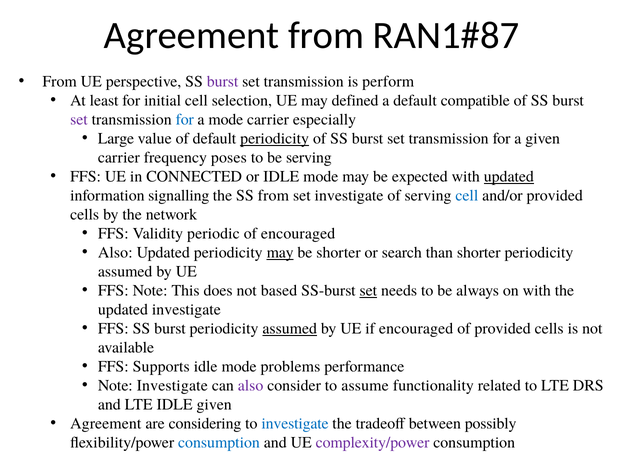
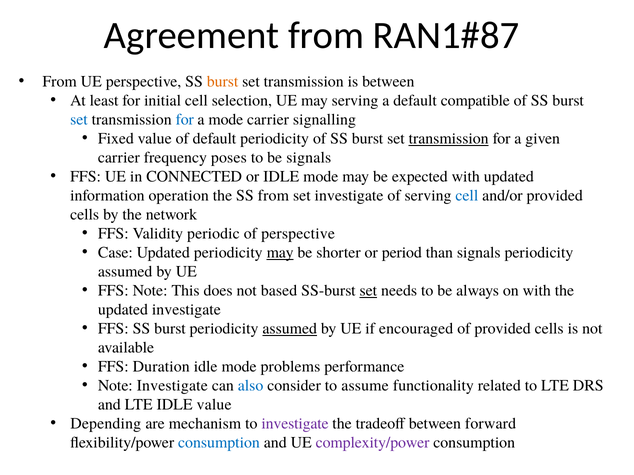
burst colour: purple -> orange (223, 82)
is perform: perform -> between (388, 82)
may defined: defined -> serving (355, 101)
set colour: purple -> blue (79, 120)
especially: especially -> signalling (324, 120)
Large: Large -> Fixed (116, 139)
periodicity underline: present -> none (275, 139)
transmission underline: none -> present (449, 139)
be serving: serving -> signals (309, 158)
updated underline: present -> none (509, 177)
signalling: signalling -> operation (179, 196)
of encouraged: encouraged -> perspective (298, 234)
Also: Also -> Case (115, 253)
search: search -> period (402, 253)
than shorter: shorter -> signals (479, 253)
Supports: Supports -> Duration (161, 367)
also colour: purple -> blue (251, 386)
IDLE given: given -> value (214, 405)
Agreement: Agreement -> Depending (106, 424)
considering: considering -> mechanism (205, 424)
investigate colour: blue -> purple (295, 424)
possibly: possibly -> forward (491, 424)
